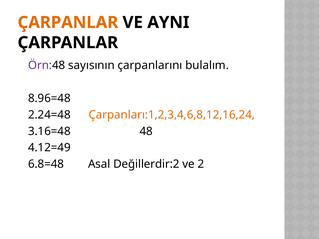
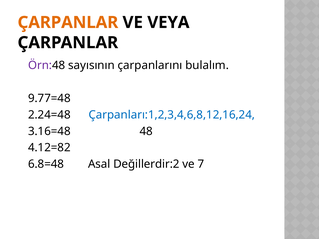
AYNI: AYNI -> VEYA (168, 22)
8.96=48: 8.96=48 -> 9.77=48 (49, 98)
Çarpanları:1,2,3,4,6,8,12,16,24 colour: orange -> blue (172, 115)
4.12=49: 4.12=49 -> 4.12=82 (49, 148)
2: 2 -> 7 (201, 164)
